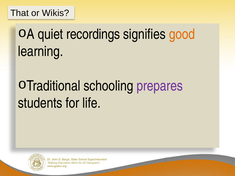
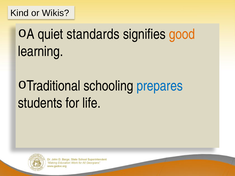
That: That -> Kind (20, 13)
recordings: recordings -> standards (93, 34)
prepares colour: purple -> blue (160, 86)
